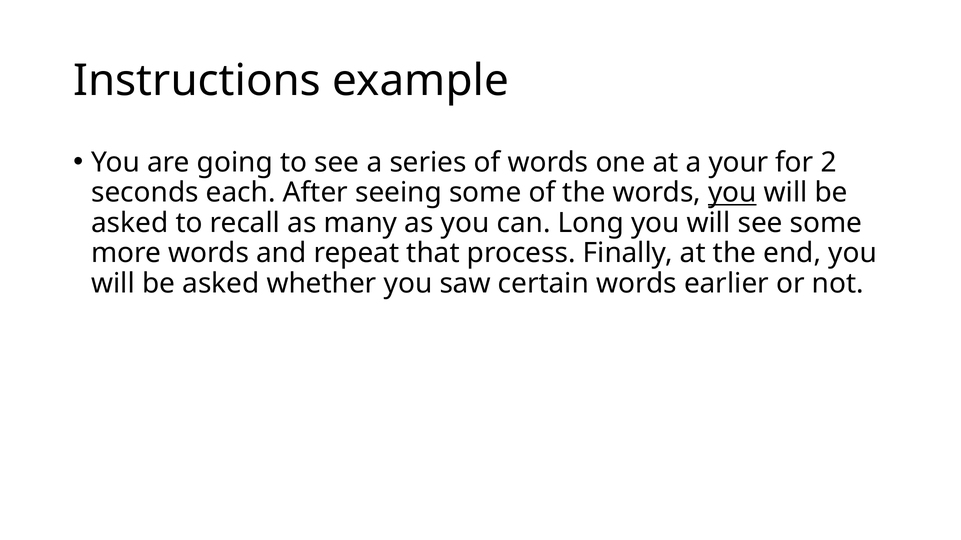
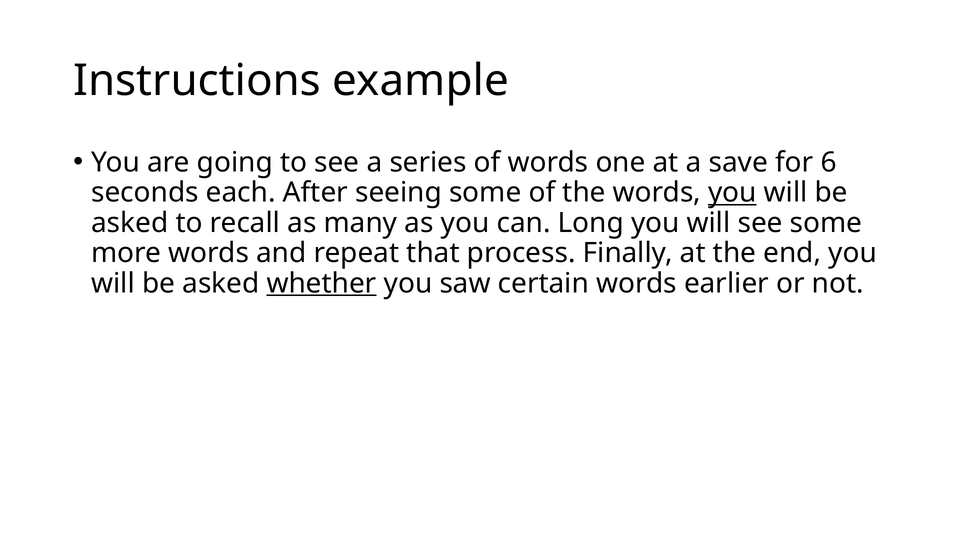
your: your -> save (738, 162)
2: 2 -> 6 (829, 162)
whether underline: none -> present (322, 284)
